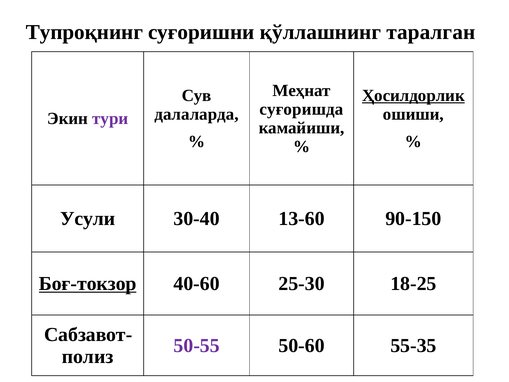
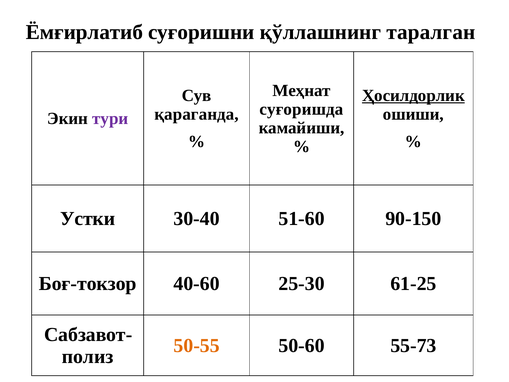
Тупроқнинг: Тупроқнинг -> Ёмғирлатиб (84, 32)
далаларда: далаларда -> қараганда (197, 114)
Усули: Усули -> Устки (88, 219)
13-60: 13-60 -> 51-60 (302, 219)
Боғ-токзор underline: present -> none (88, 284)
18-25: 18-25 -> 61-25 (413, 284)
50-55 colour: purple -> orange (197, 345)
55-35: 55-35 -> 55-73 (413, 345)
